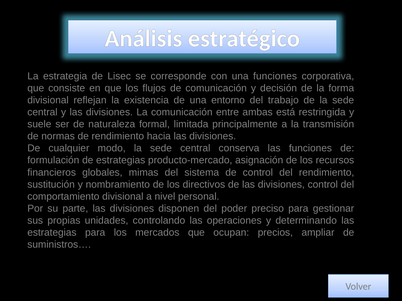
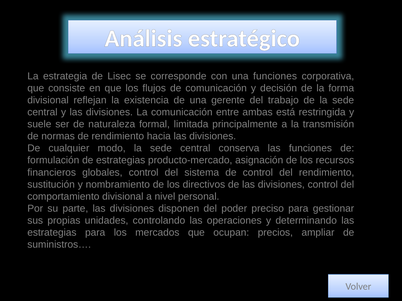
entorno: entorno -> gerente (228, 100)
globales mimas: mimas -> control (144, 173)
